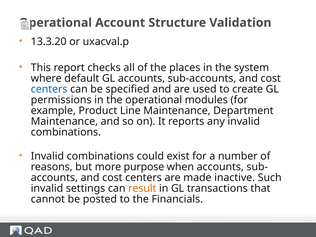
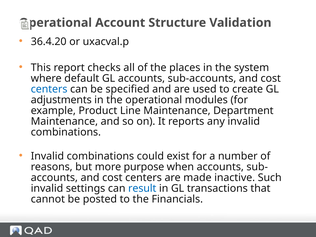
13.3.20: 13.3.20 -> 36.4.20 (49, 42)
permissions: permissions -> adjustments (61, 100)
result colour: orange -> blue (142, 188)
